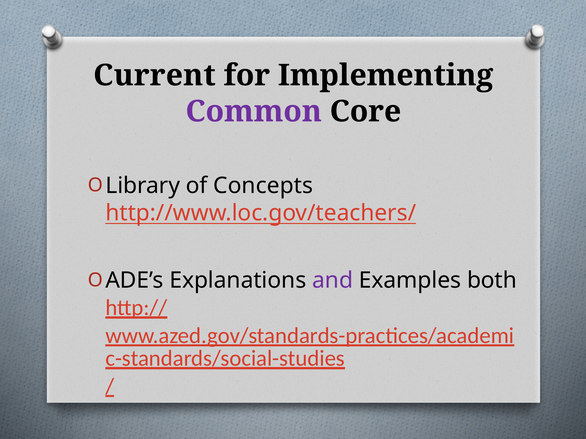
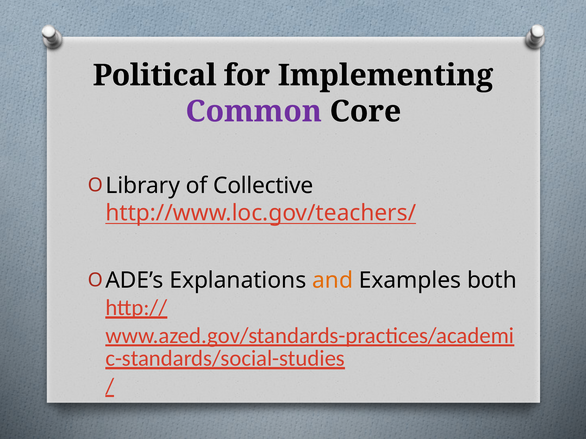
Current: Current -> Political (155, 75)
Concepts: Concepts -> Collective (263, 186)
and colour: purple -> orange (333, 281)
